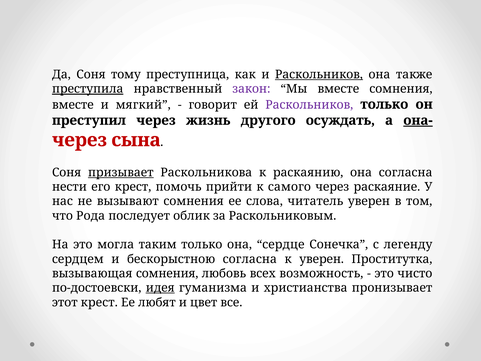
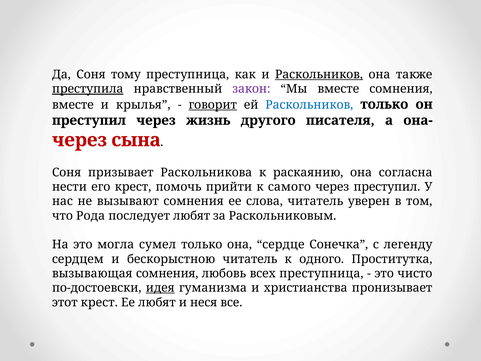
мягкий: мягкий -> крылья (143, 105)
говорит underline: none -> present (213, 105)
Раскольников colour: purple -> blue (309, 105)
осуждать: осуждать -> писателя (340, 120)
она- underline: present -> none (418, 120)
призывает underline: present -> none (121, 172)
через раскаяние: раскаяние -> преступил (387, 187)
последует облик: облик -> любят (192, 216)
таким: таким -> сумел (158, 244)
бескорыстною согласна: согласна -> читатель (250, 259)
к уверен: уверен -> одного (322, 259)
всех возможность: возможность -> преступница (321, 273)
цвет: цвет -> неся (204, 302)
